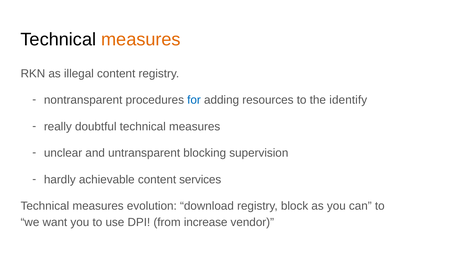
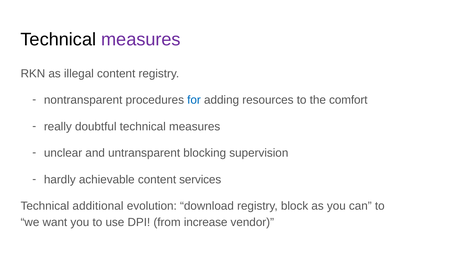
measures colour: orange -> purple (141, 40)
identify: identify -> comfort (348, 100)
measures: measures -> additional (98, 206)
